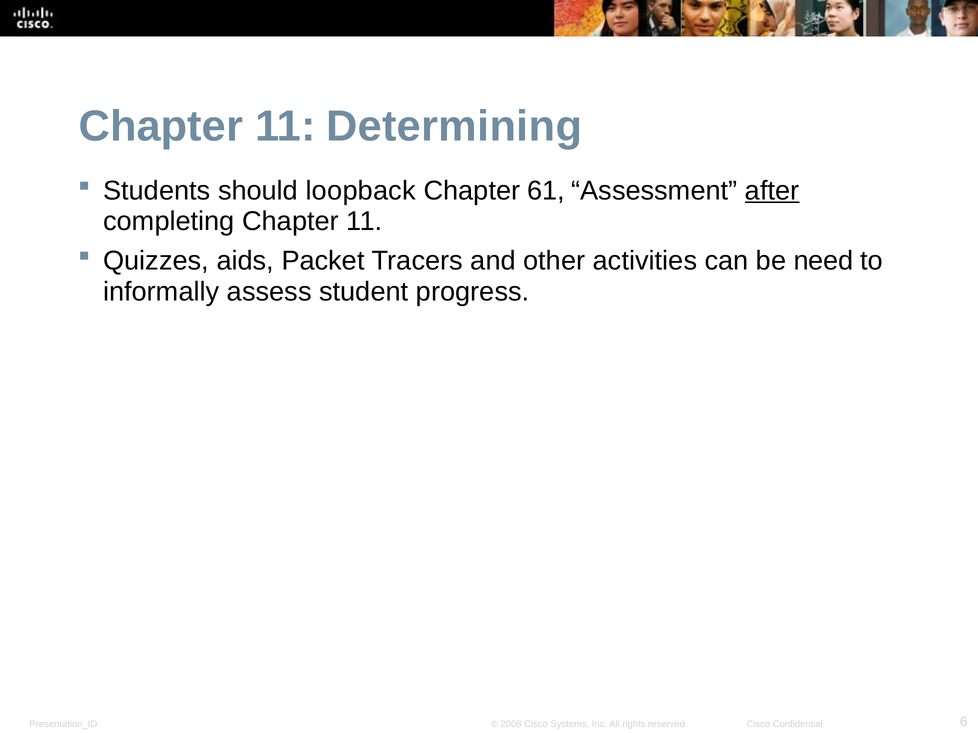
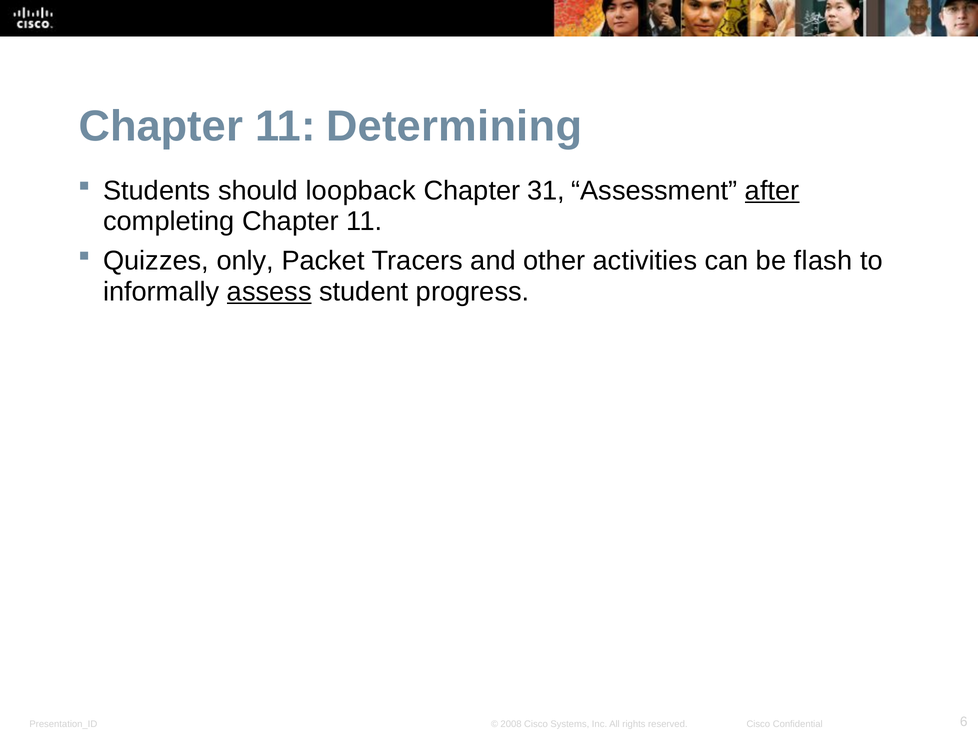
61: 61 -> 31 (546, 191)
aids: aids -> only (245, 261)
need: need -> flash (823, 261)
assess underline: none -> present (269, 292)
